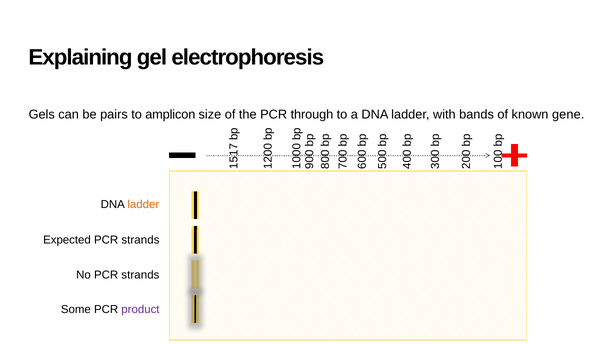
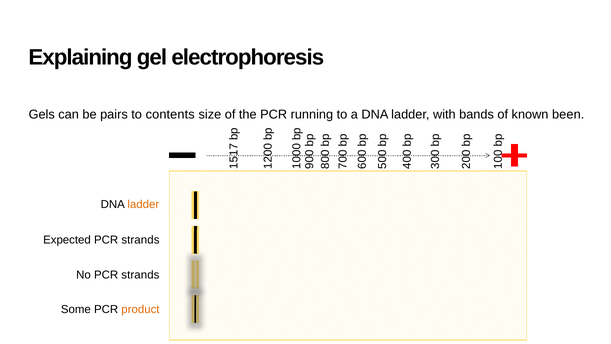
amplicon: amplicon -> contents (170, 114)
through: through -> running (312, 114)
gene: gene -> been (568, 114)
product colour: purple -> orange (140, 309)
